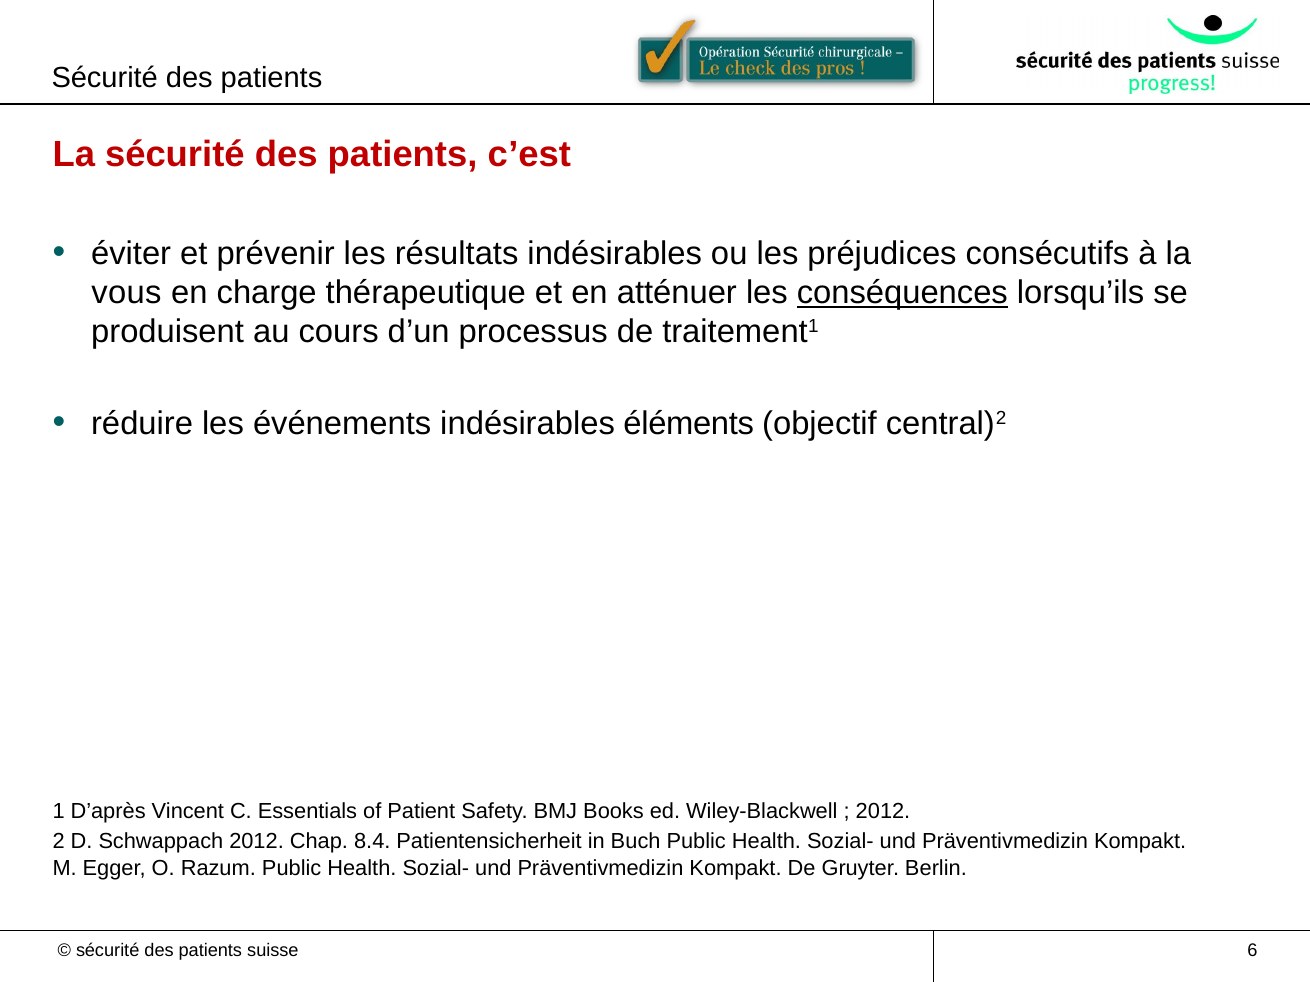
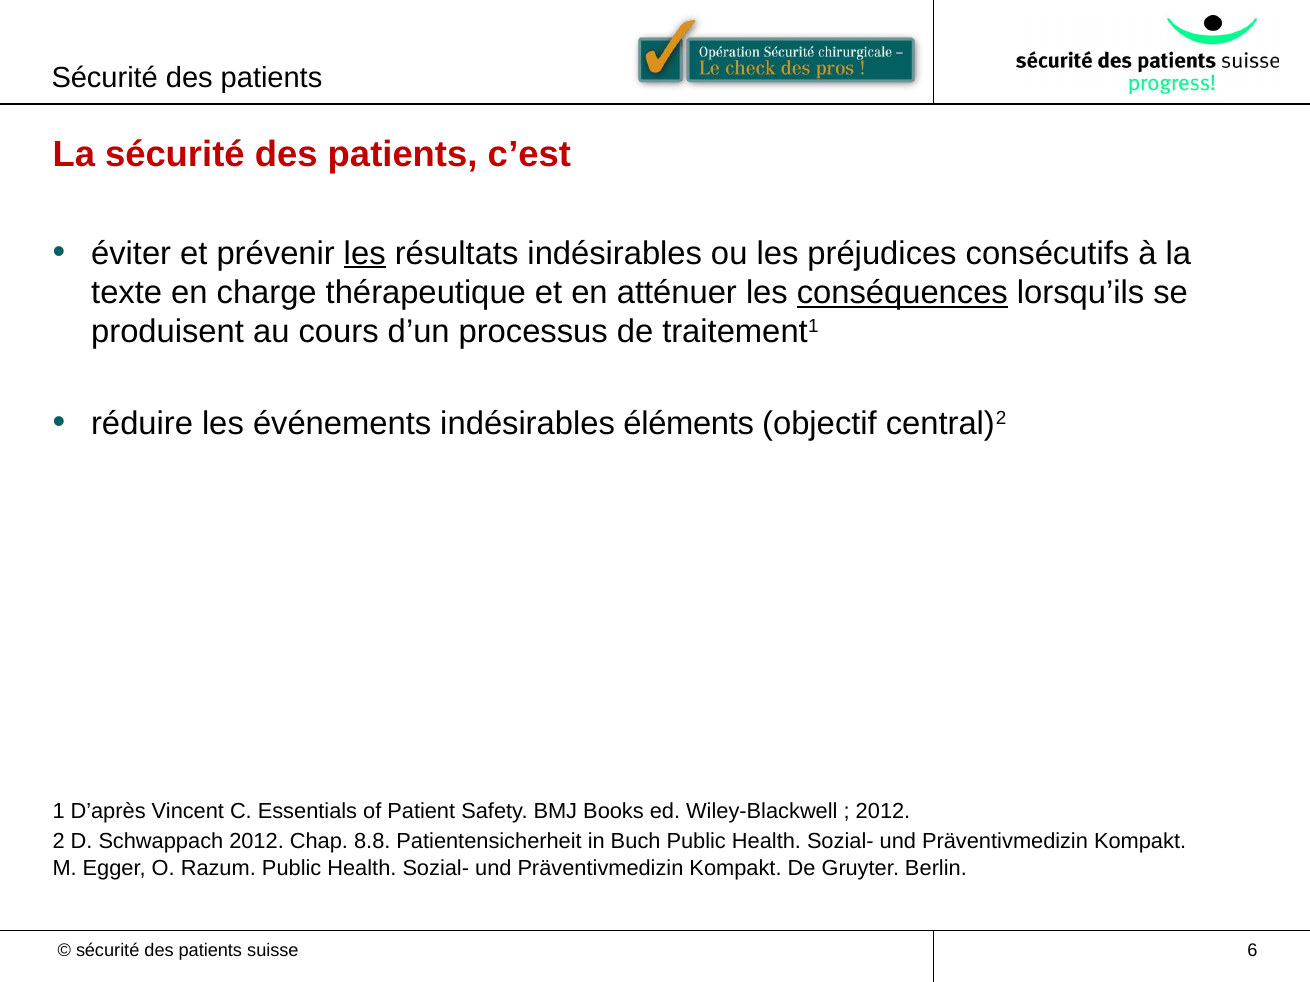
les underline: none -> present (365, 253)
vous: vous -> texte (127, 293)
8.4: 8.4 -> 8.8 (372, 842)
